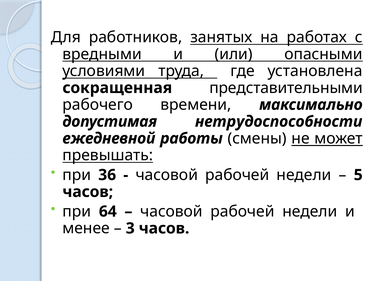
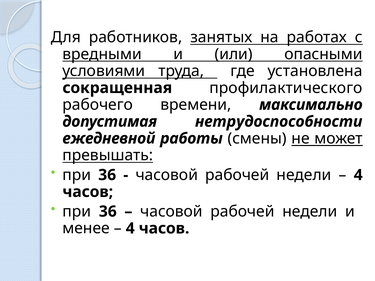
представительными: представительными -> профилактического (286, 88)
5: 5 -> 4 (358, 175)
64: 64 -> 36 (108, 212)
3: 3 -> 4 (130, 229)
